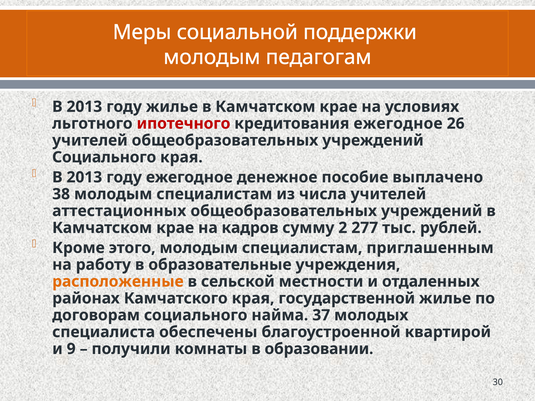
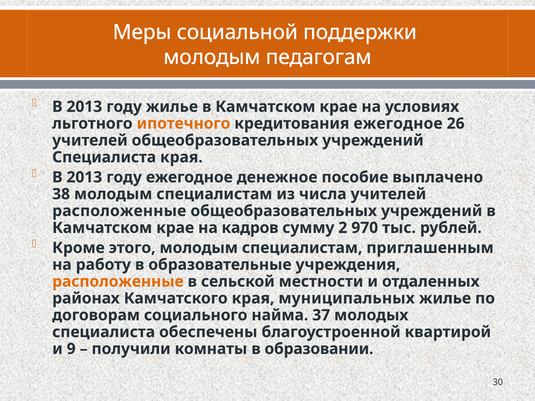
ипотечного colour: red -> orange (184, 124)
Социального: Социального -> Специалиста (104, 157)
аттестационных: аттестационных -> расположенные (119, 211)
277: 277 -> 970 (365, 228)
государственной: государственной -> муниципальных (347, 299)
